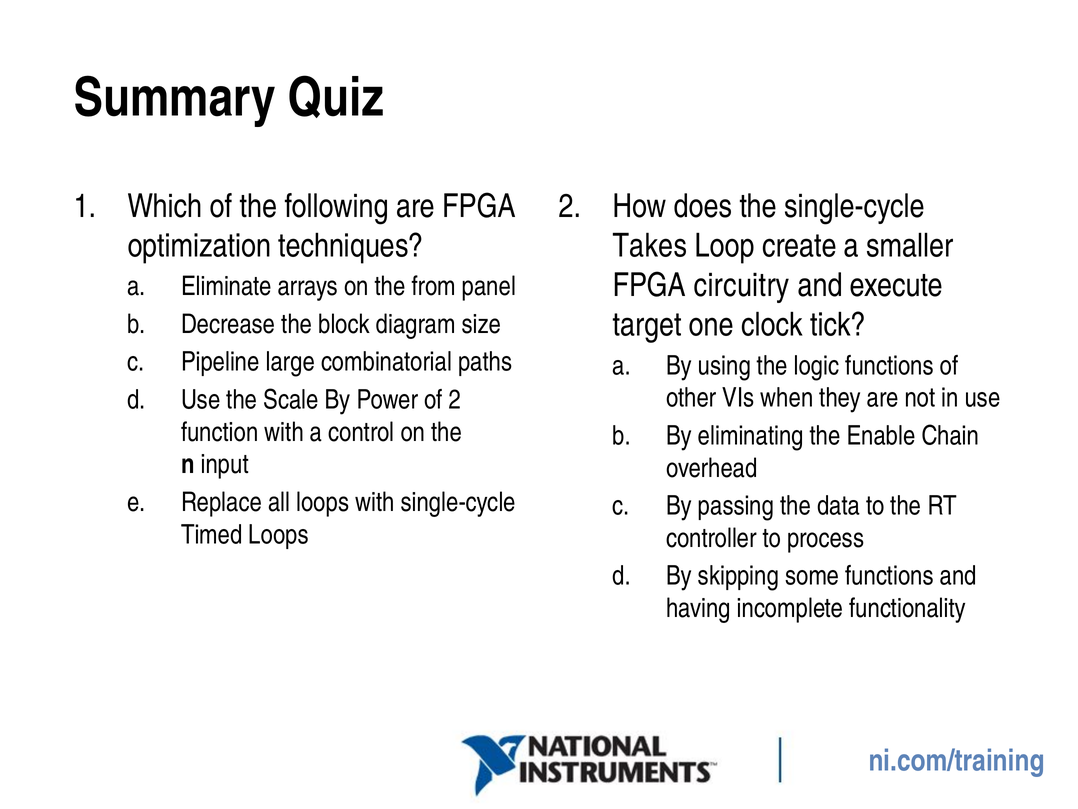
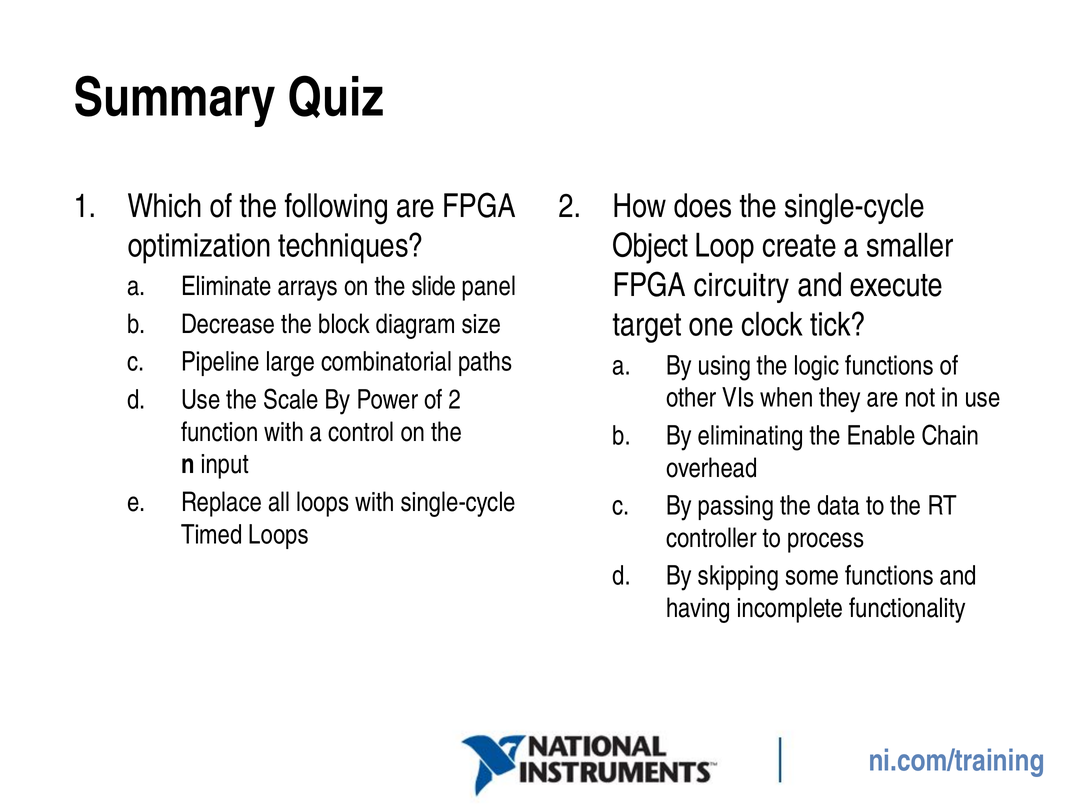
Takes: Takes -> Object (650, 246)
from: from -> slide (434, 286)
